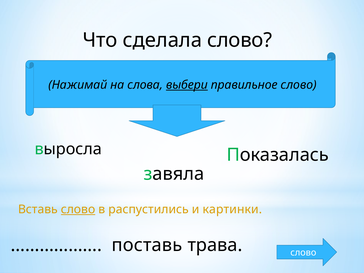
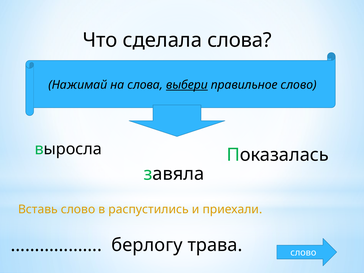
сделала слово: слово -> слова (240, 40)
слово underline: present -> none (78, 209)
картинки: картинки -> приехали (232, 209)
поставь: поставь -> берлогу (147, 245)
